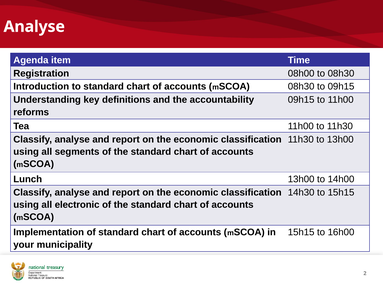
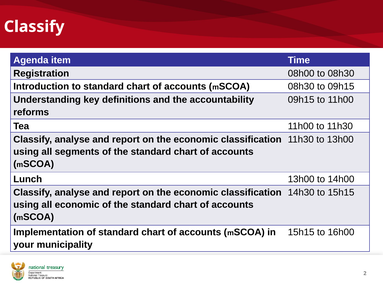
Analyse: Analyse -> Classify (34, 27)
all electronic: electronic -> economic (77, 205)
